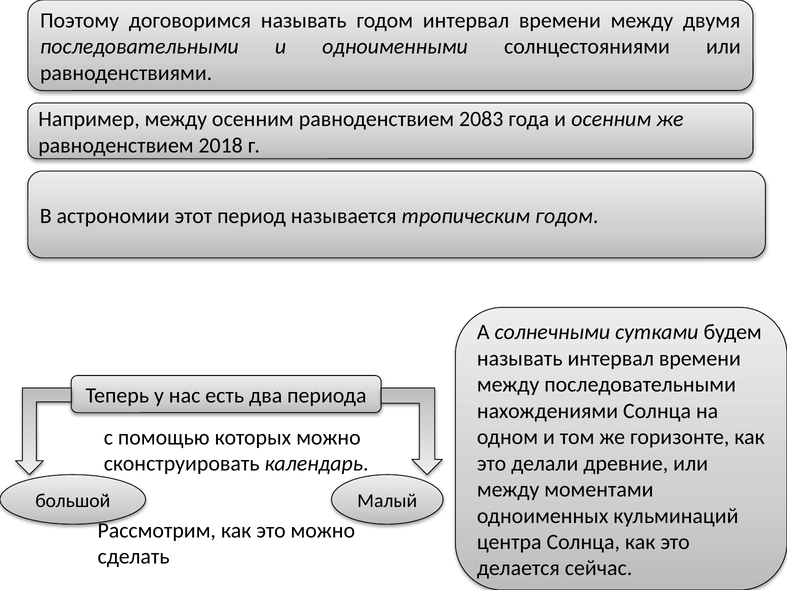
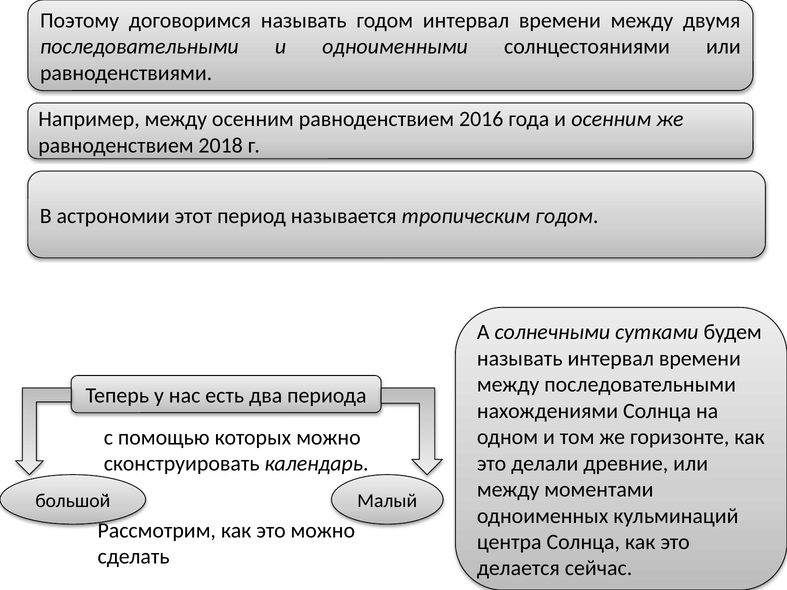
2083: 2083 -> 2016 (481, 119)
